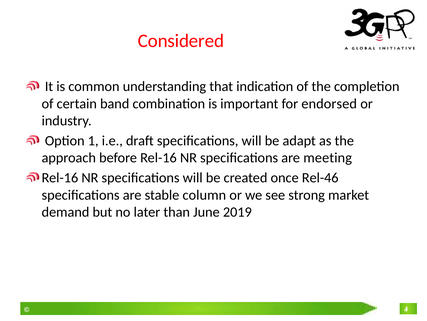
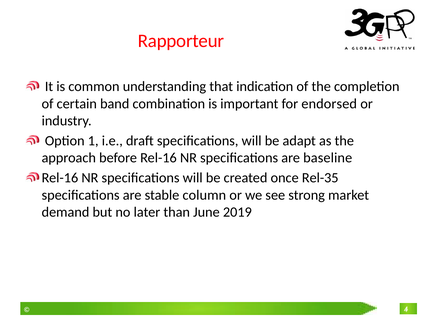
Considered: Considered -> Rapporteur (181, 41)
meeting: meeting -> baseline (328, 158)
Rel-46: Rel-46 -> Rel-35 (320, 177)
